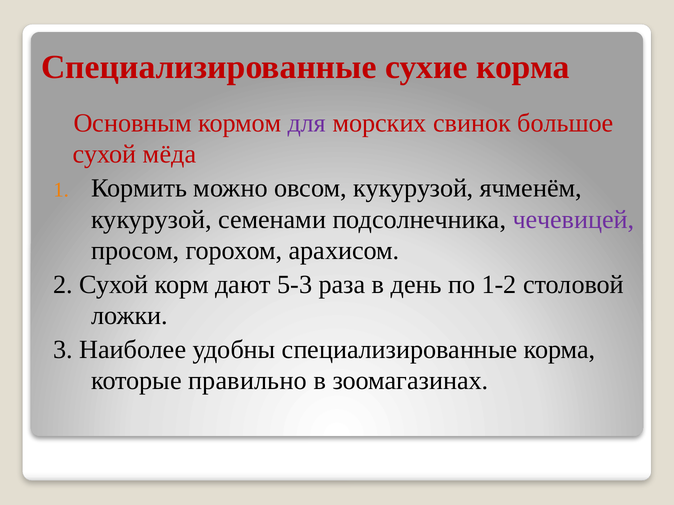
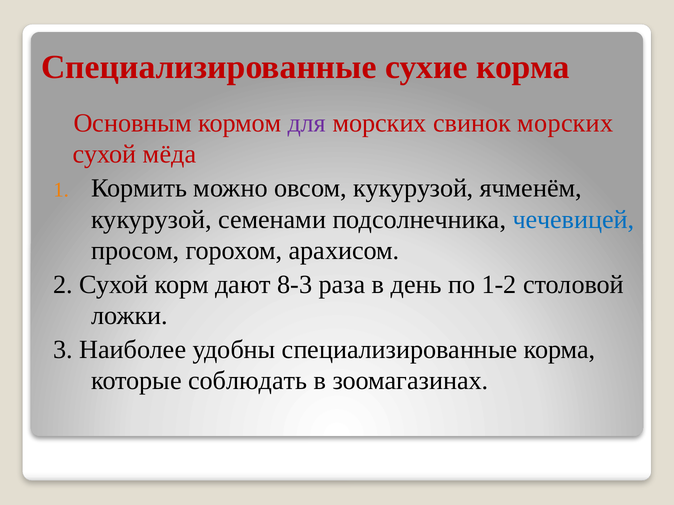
свинок большое: большое -> морских (565, 123)
чечевицей colour: purple -> blue (573, 220)
5-3: 5-3 -> 8-3 (295, 285)
правильно: правильно -> соблюдать (248, 381)
